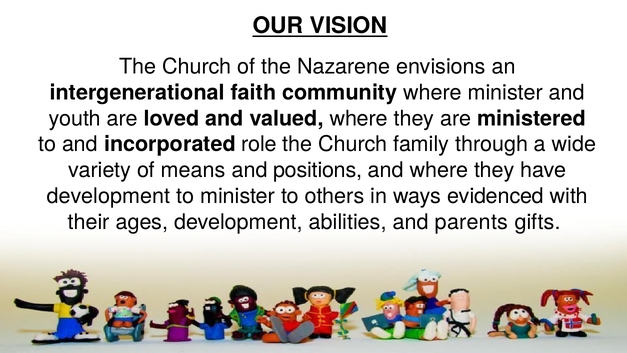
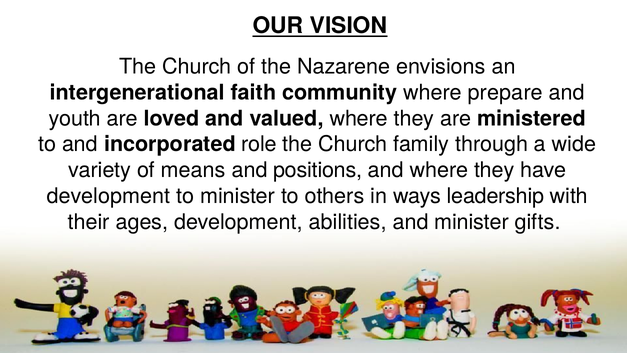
where minister: minister -> prepare (505, 93)
evidenced: evidenced -> leadership (496, 196)
and parents: parents -> minister (472, 222)
